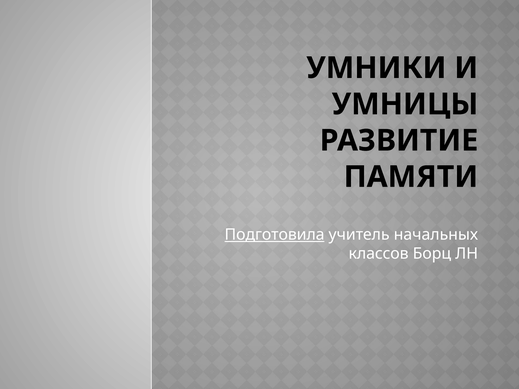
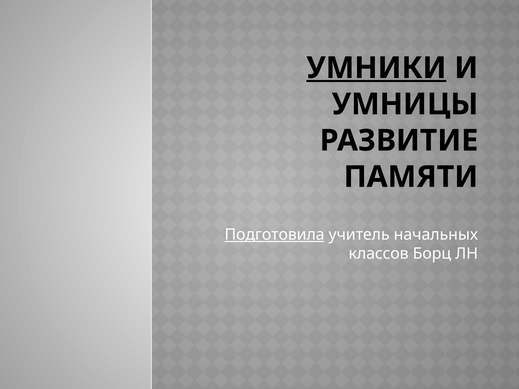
УМНИКИ underline: none -> present (376, 68)
